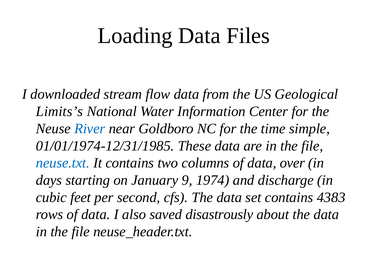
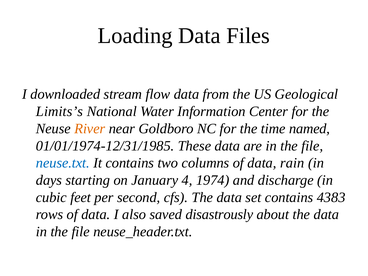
River colour: blue -> orange (90, 129)
simple: simple -> named (310, 129)
over: over -> rain (292, 163)
9: 9 -> 4 (187, 180)
